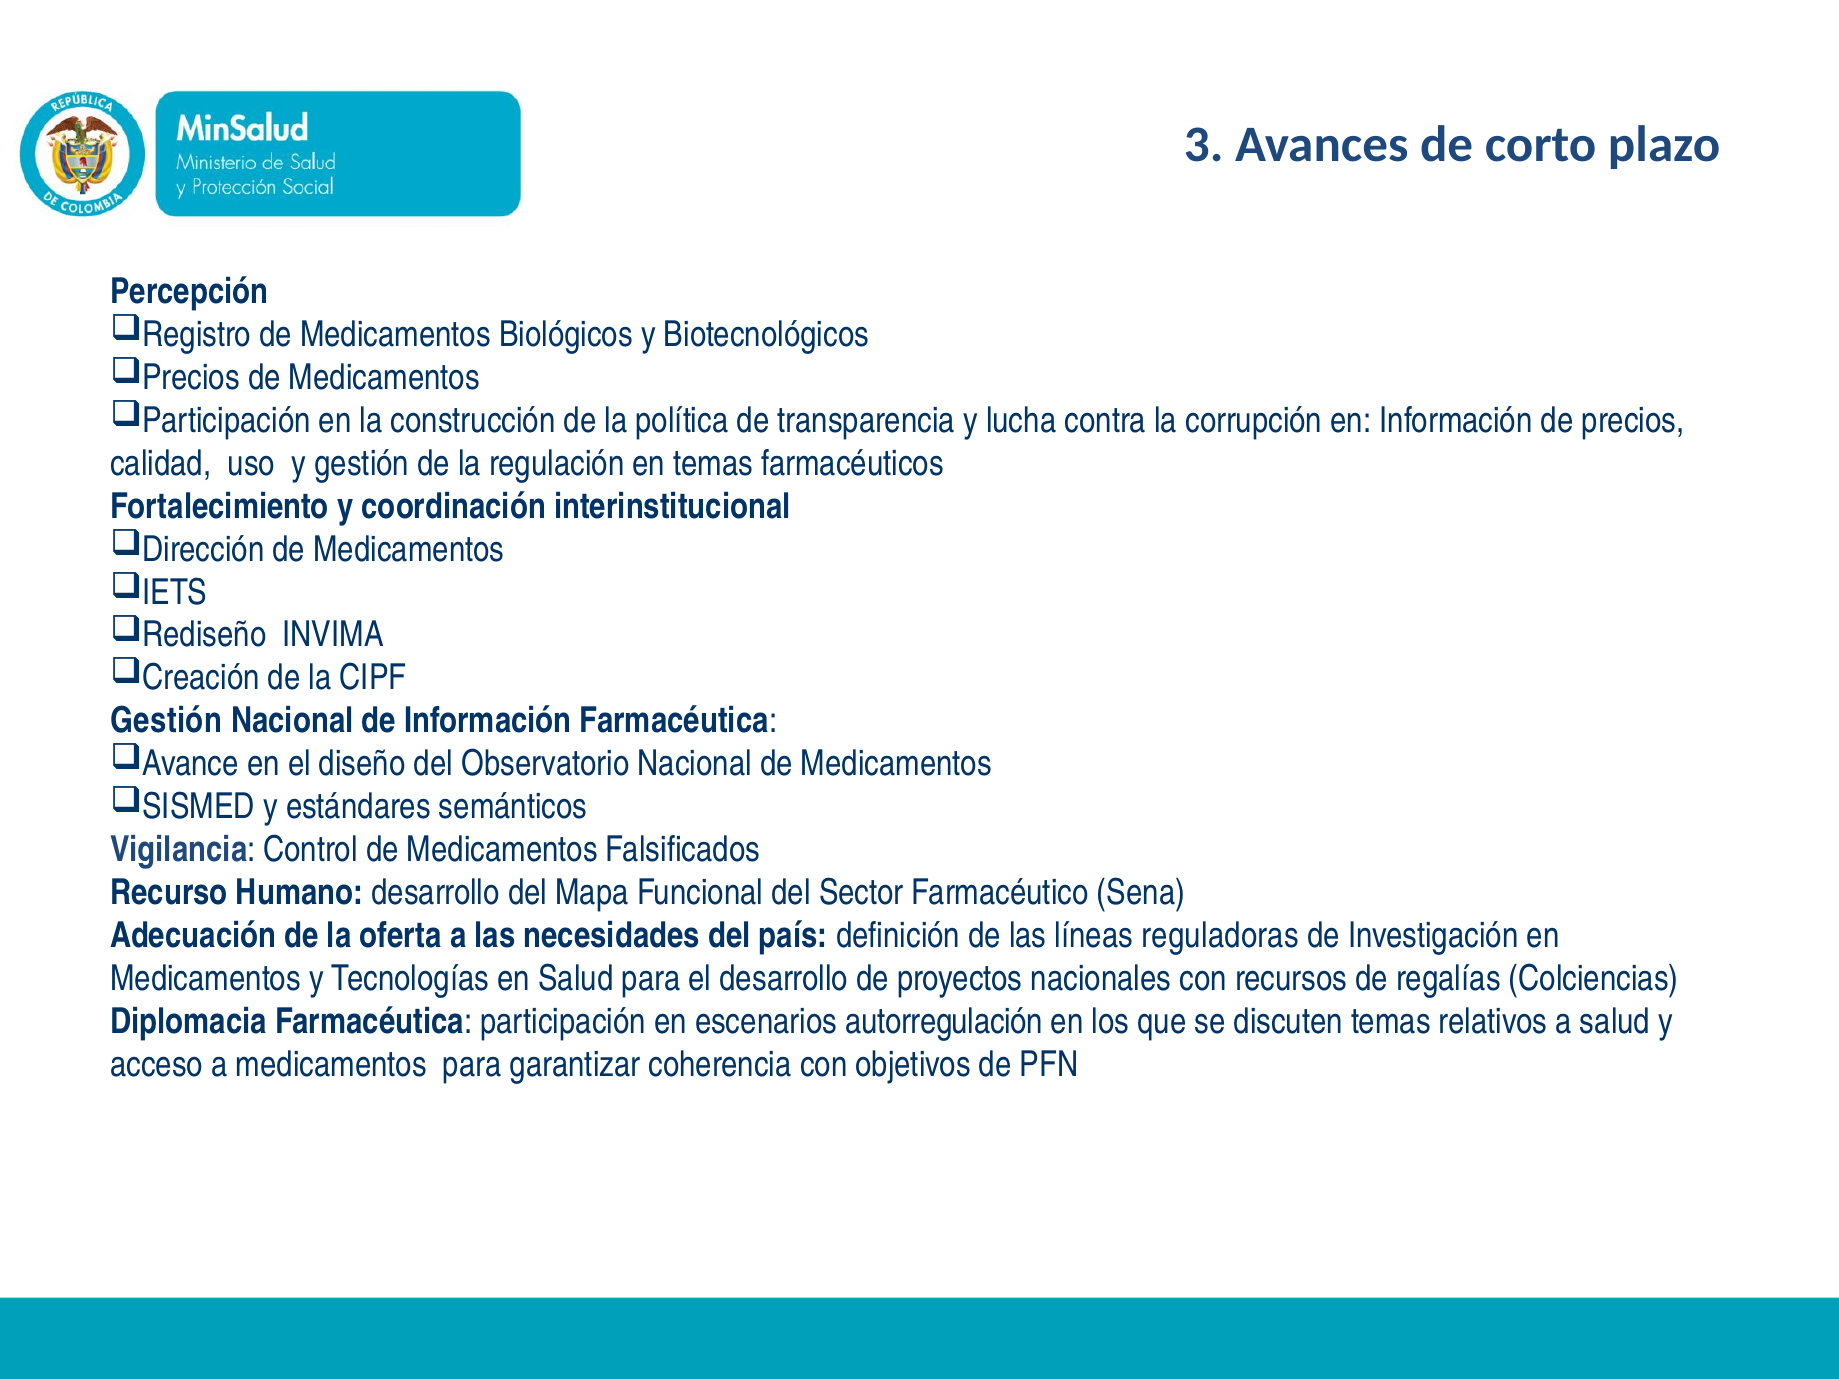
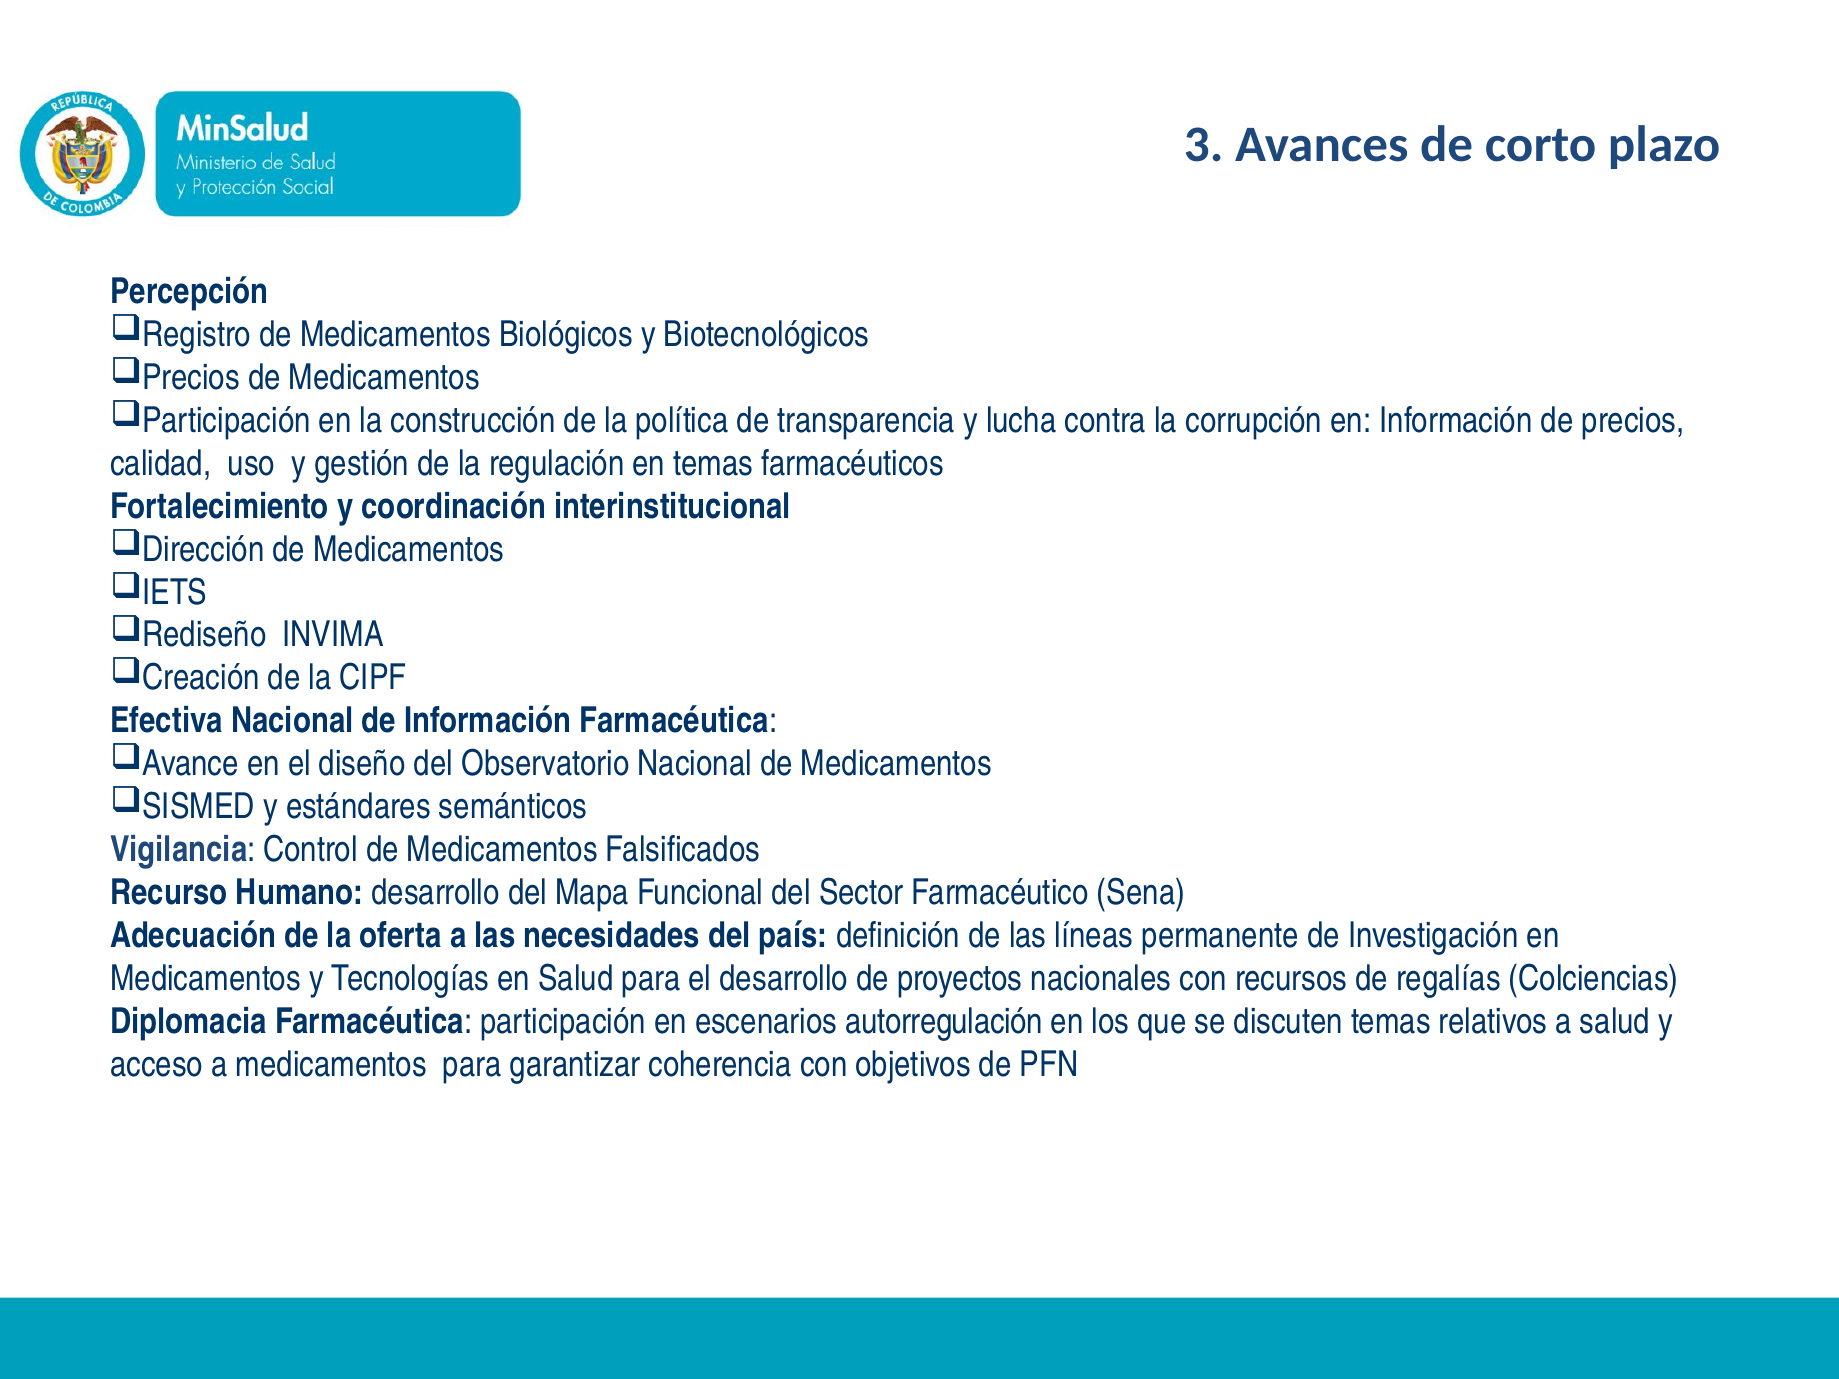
Gestión: Gestión -> Efectiva (167, 721)
reguladoras: reguladoras -> permanente (1220, 936)
